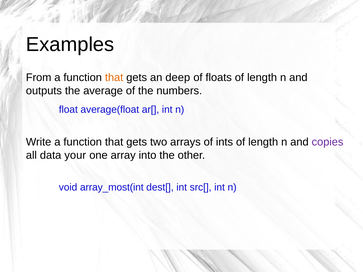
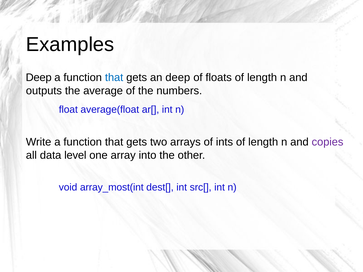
From: From -> Deep (39, 78)
that colour: orange -> blue (114, 78)
your: your -> level (75, 155)
